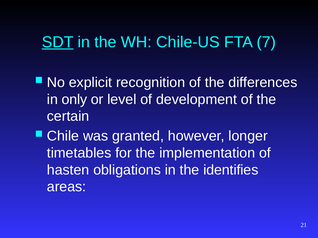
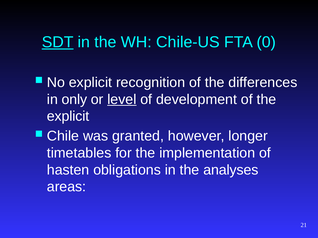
7: 7 -> 0 (266, 42)
level underline: none -> present (122, 100)
certain: certain -> explicit (68, 117)
identifies: identifies -> analyses (231, 170)
